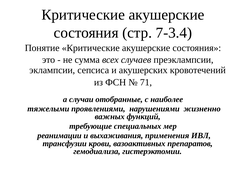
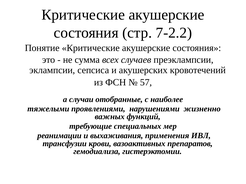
7-3.4: 7-3.4 -> 7-2.2 (174, 33)
71: 71 -> 57 (146, 83)
